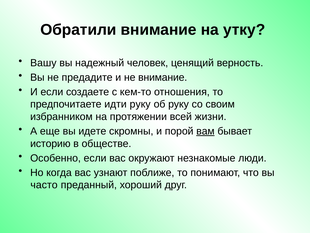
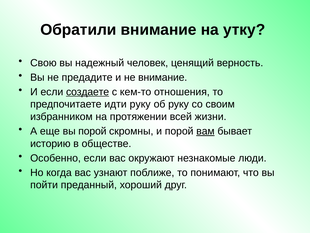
Вашу: Вашу -> Свою (43, 63)
создаете underline: none -> present (88, 92)
вы идете: идете -> порой (92, 131)
часто: часто -> пойти (44, 185)
